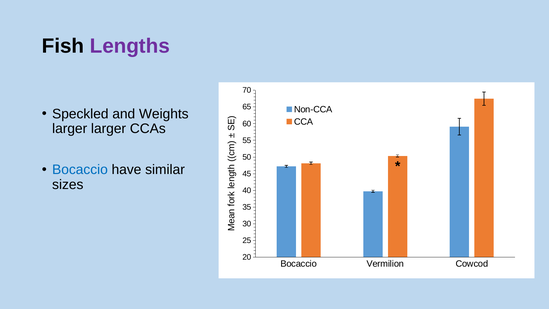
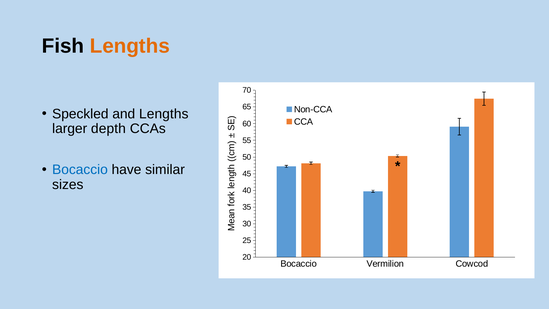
Lengths colour: purple -> orange (130, 46)
and Weights: Weights -> Lengths (164, 114)
larger larger: larger -> depth (108, 129)
